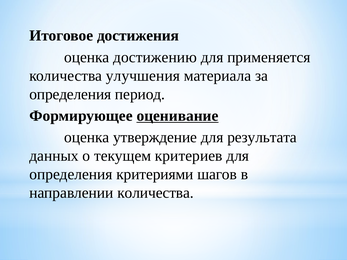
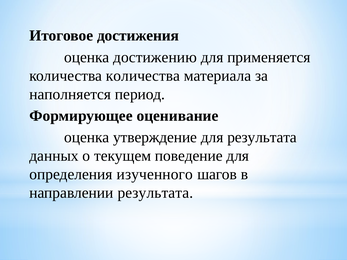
количества улучшения: улучшения -> количества (143, 76)
определения: определения -> наполняется (70, 94)
оценивание underline: present -> none (177, 116)
критериев: критериев -> поведение (189, 156)
критериями: критериями -> изученного (155, 174)
направлении количества: количества -> результата (155, 193)
